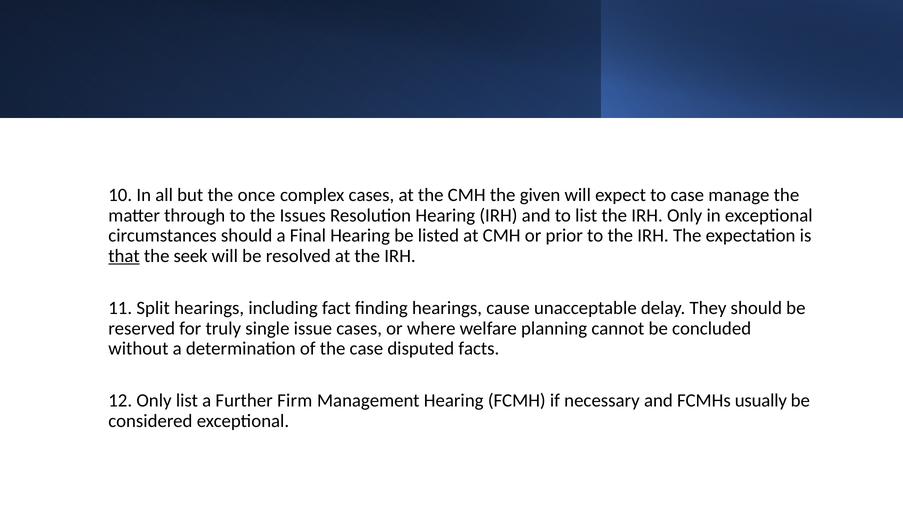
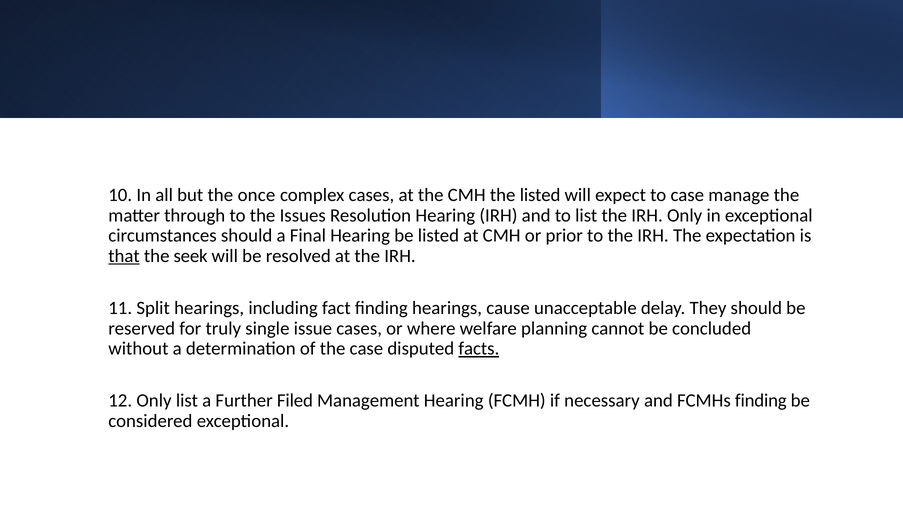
the given: given -> listed (540, 195)
facts underline: none -> present (479, 349)
Firm: Firm -> Filed (295, 401)
FCMHs usually: usually -> finding (761, 401)
